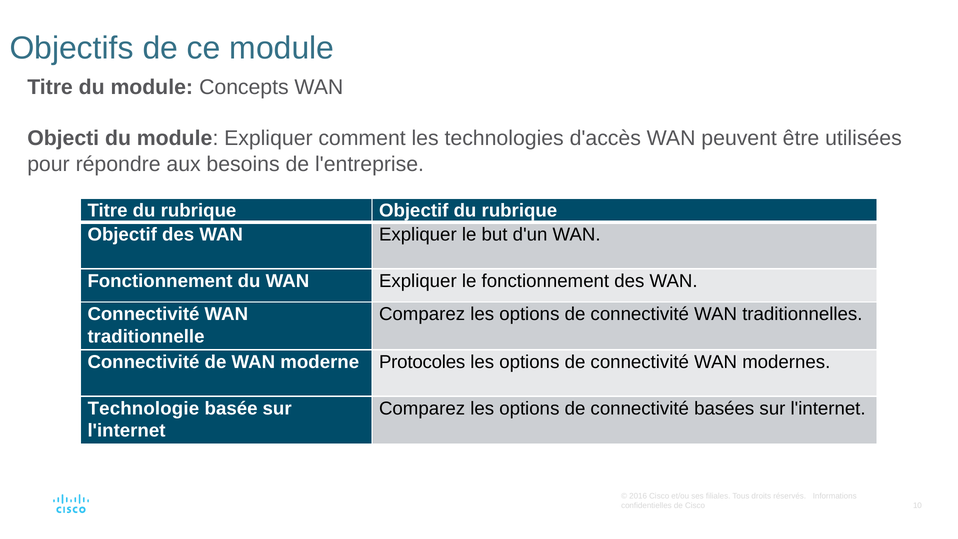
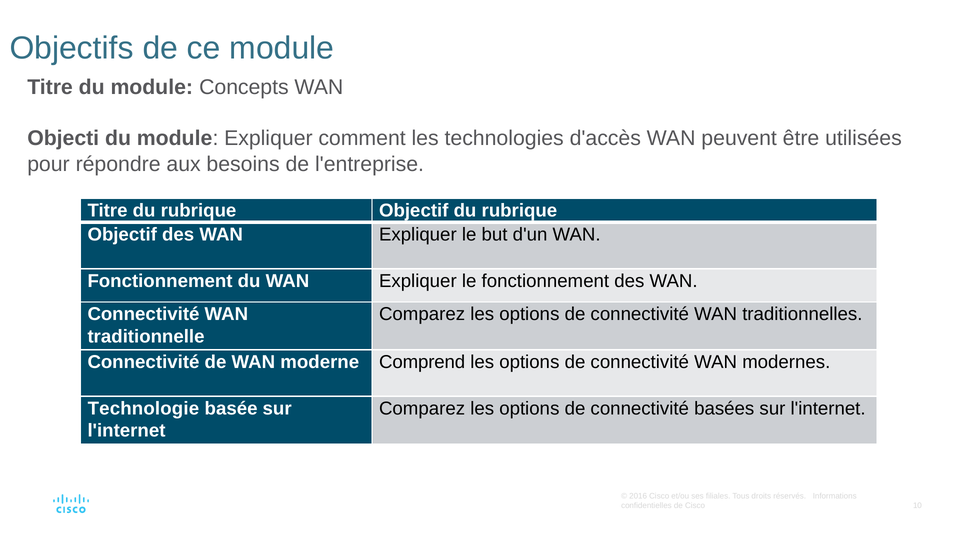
Protocoles: Protocoles -> Comprend (422, 362)
